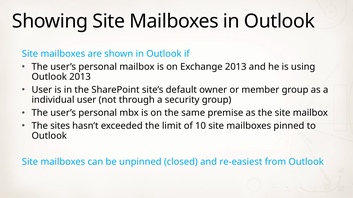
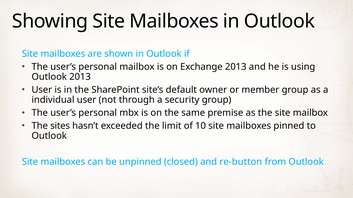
re-easiest: re-easiest -> re-button (241, 162)
